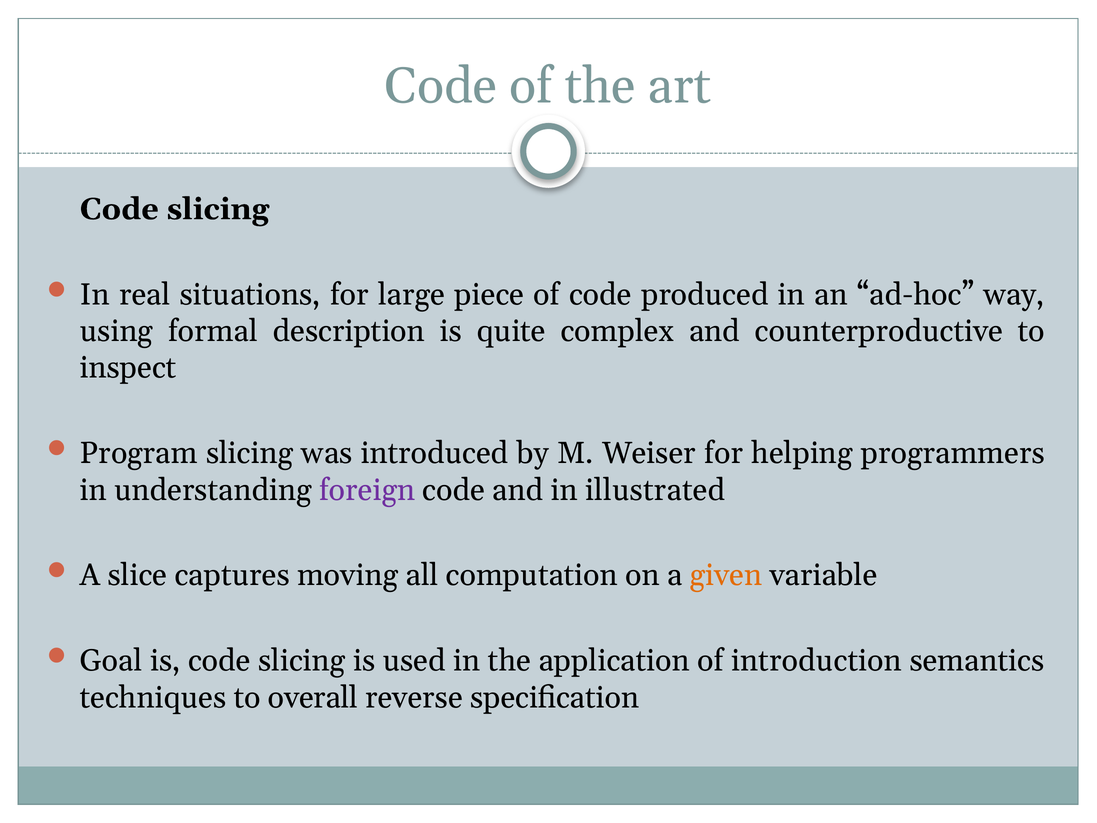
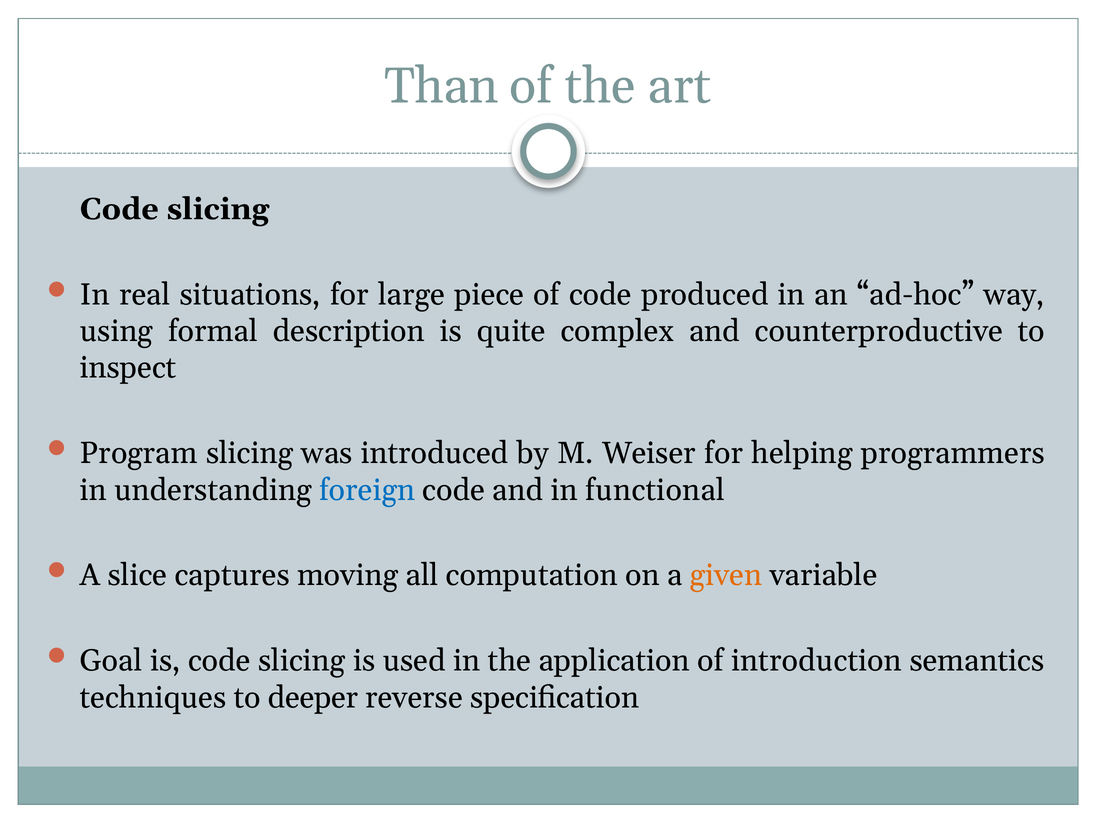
Code: Code -> Than (441, 86)
foreign colour: purple -> blue (367, 490)
illustrated: illustrated -> functional (655, 490)
overall: overall -> deeper (313, 697)
